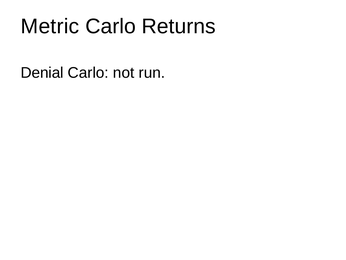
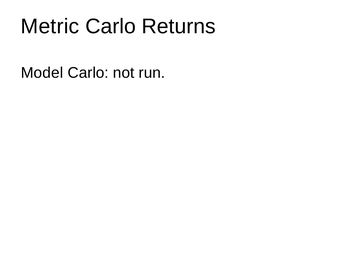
Denial: Denial -> Model (42, 73)
